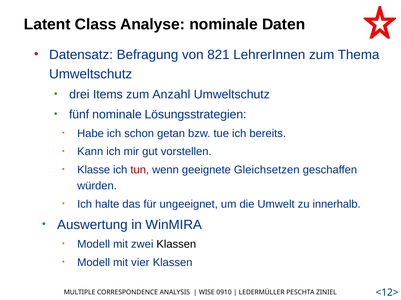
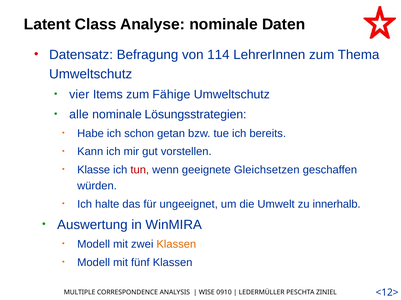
821: 821 -> 114 (218, 55)
drei: drei -> vier (79, 95)
Anzahl: Anzahl -> Fähige (171, 95)
fünf: fünf -> alle (79, 115)
Klassen colour: black -> orange (176, 245)
vier: vier -> fünf (140, 263)
